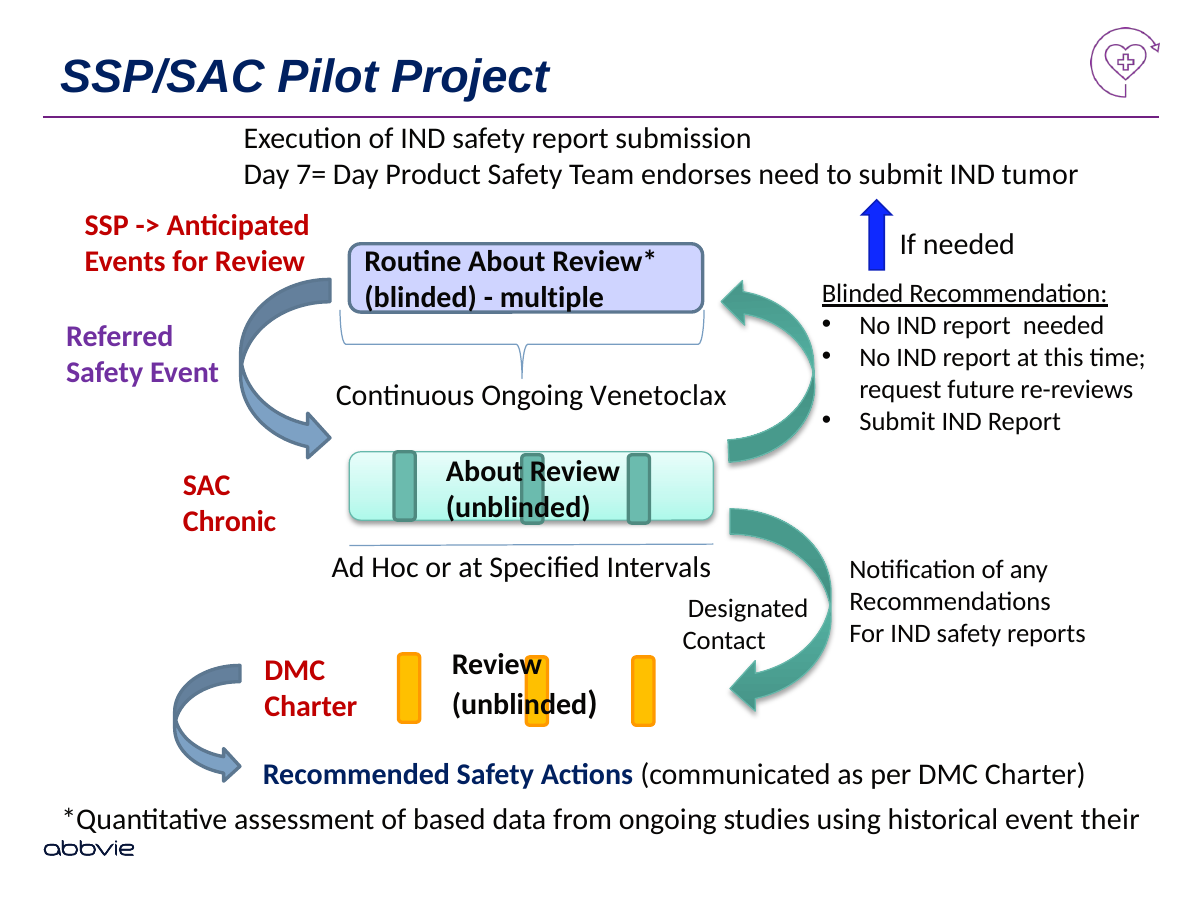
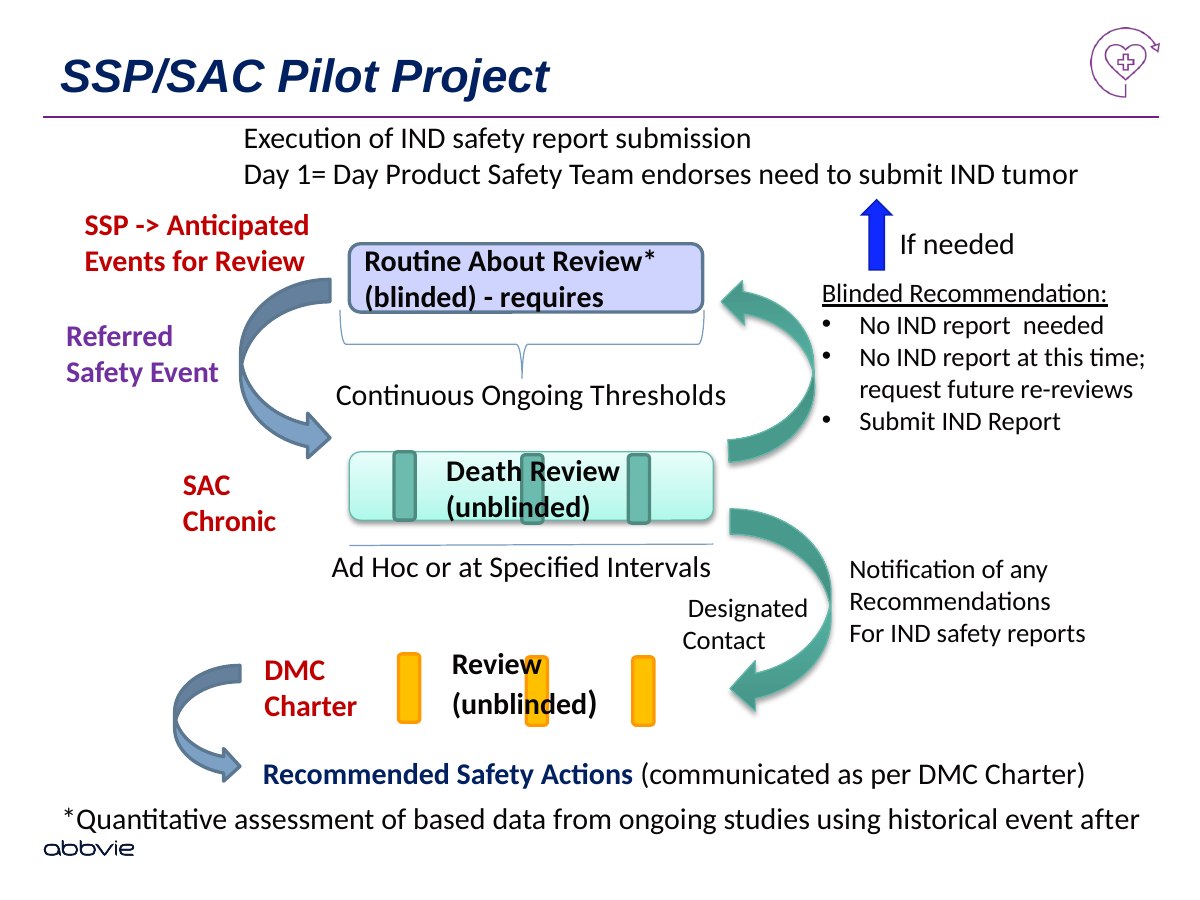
7=: 7= -> 1= (311, 175)
multiple: multiple -> requires (552, 298)
Venetoclax: Venetoclax -> Thresholds (658, 396)
About: About -> Death (484, 471)
their: their -> after (1110, 820)
